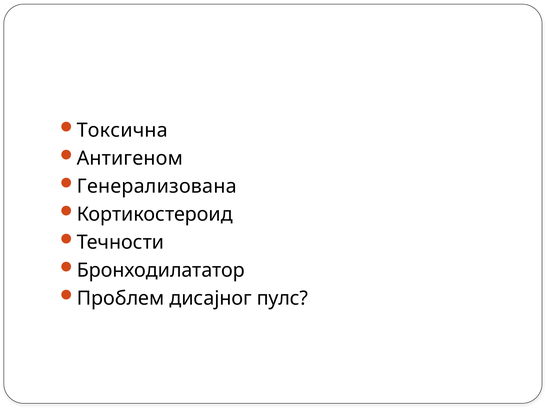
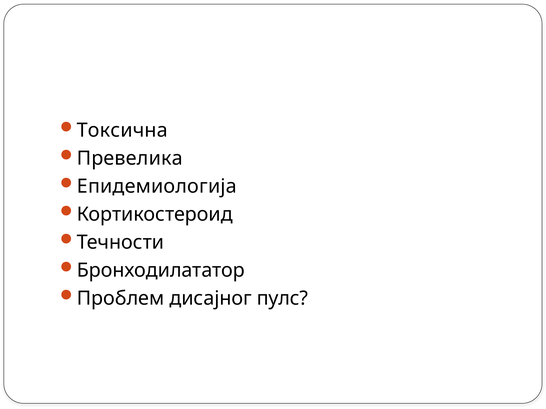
Антигеном: Антигеном -> Превелика (130, 158)
Генерализована: Генерализована -> Епидемиологија (157, 187)
